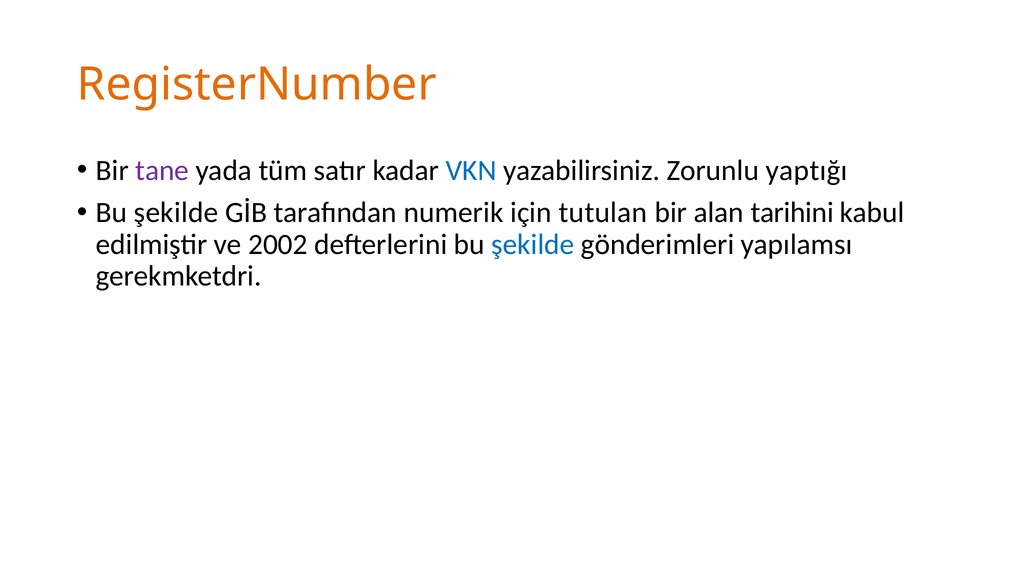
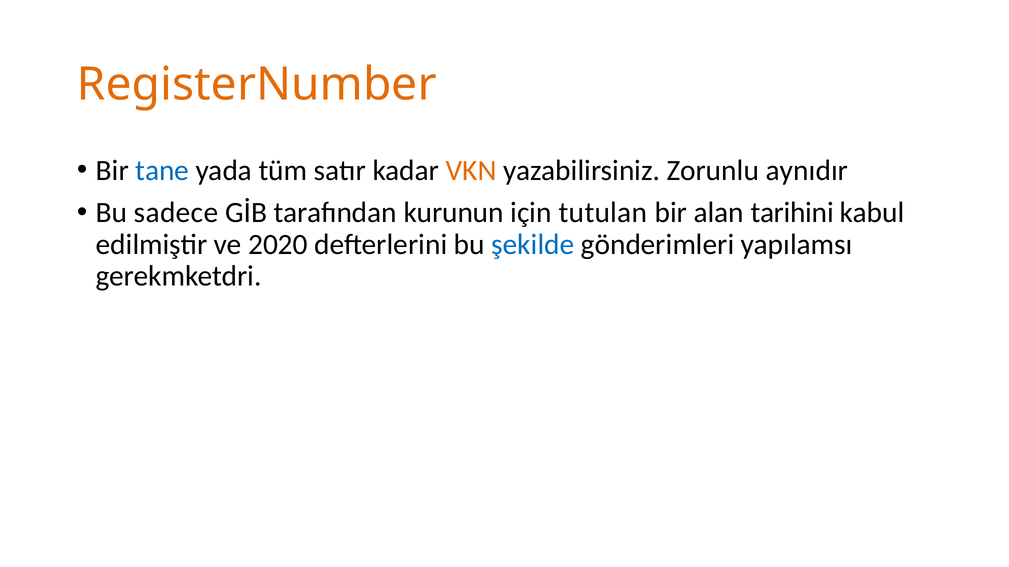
tane colour: purple -> blue (162, 171)
VKN colour: blue -> orange (471, 171)
yaptığı: yaptığı -> aynıdır (807, 171)
şekilde: şekilde -> sadece (176, 213)
numerik: numerik -> kurunun (454, 213)
2002: 2002 -> 2020 (278, 245)
